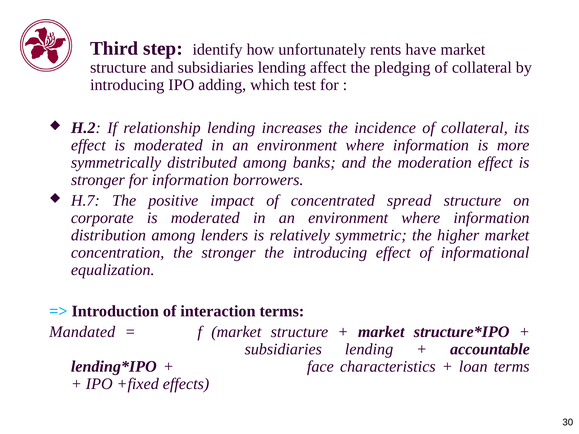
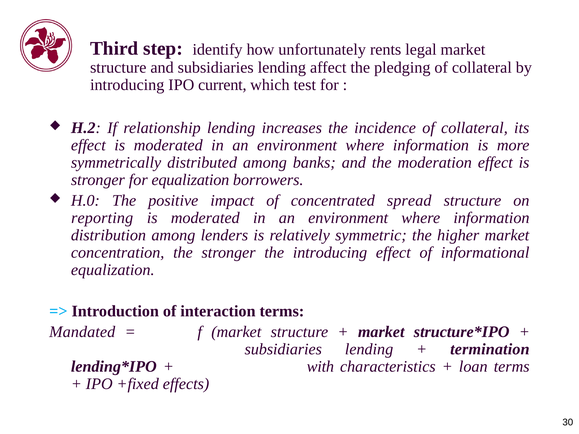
have: have -> legal (421, 49)
adding: adding -> current (222, 85)
for information: information -> equalization (190, 180)
H.7: H.7 -> H.0 (85, 201)
corporate: corporate -> reporting (102, 218)
accountable: accountable -> termination (490, 349)
face: face -> with (320, 367)
